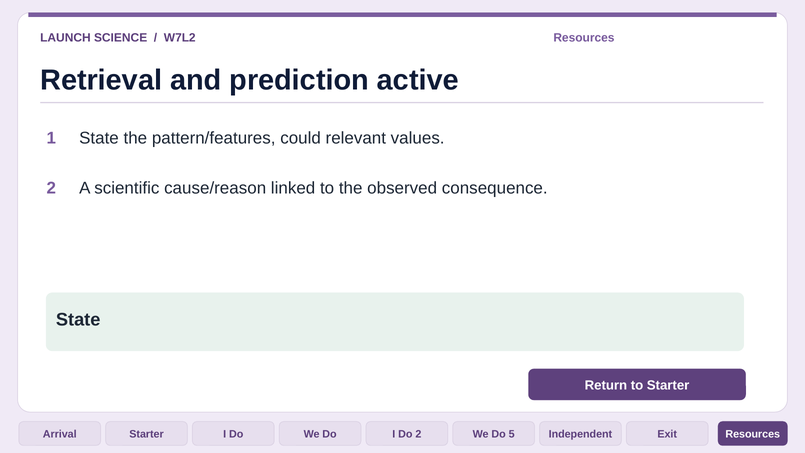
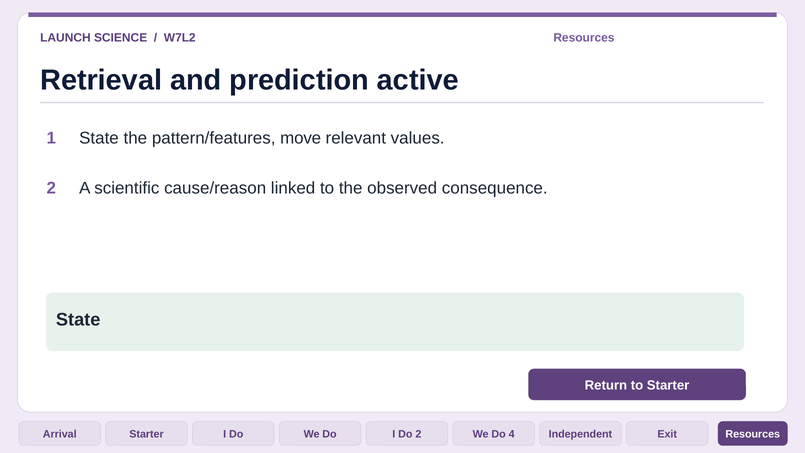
could: could -> move (301, 138)
5: 5 -> 4 (512, 434)
